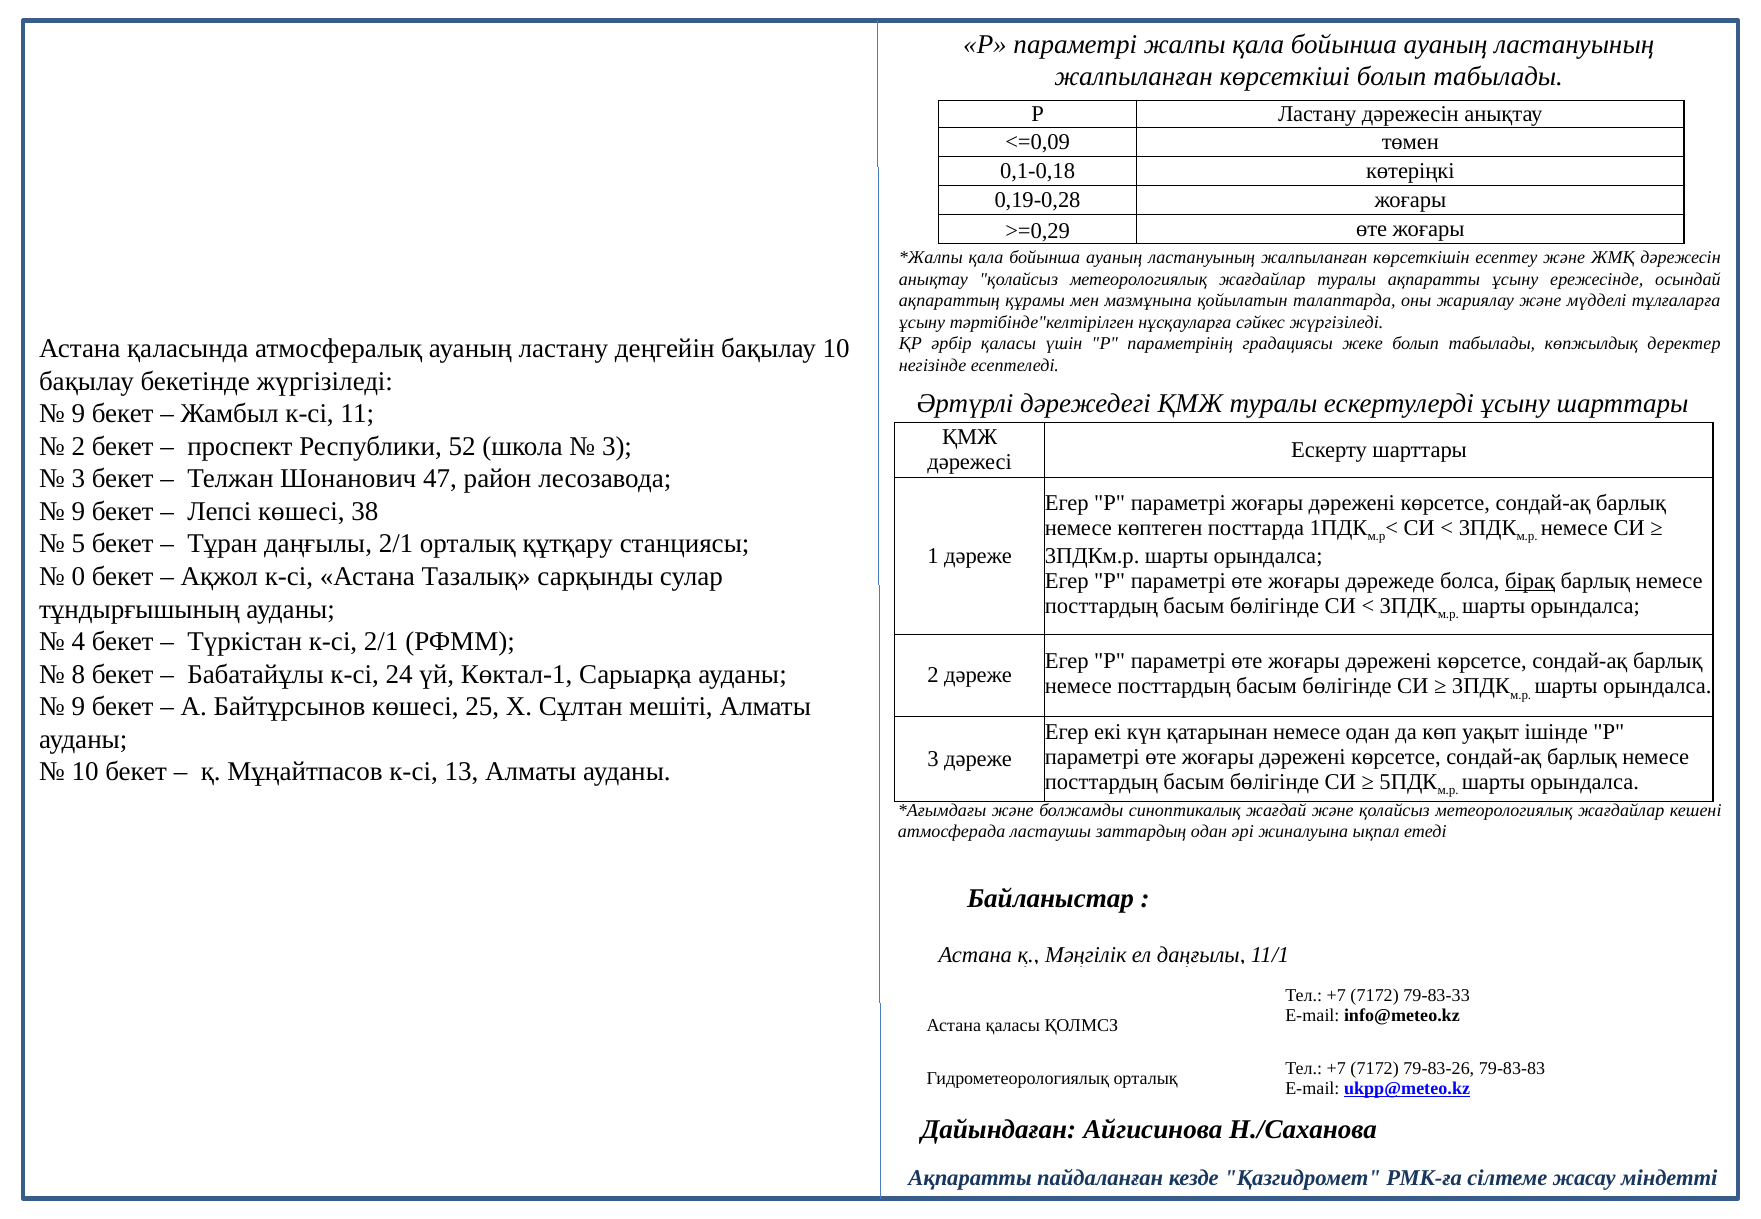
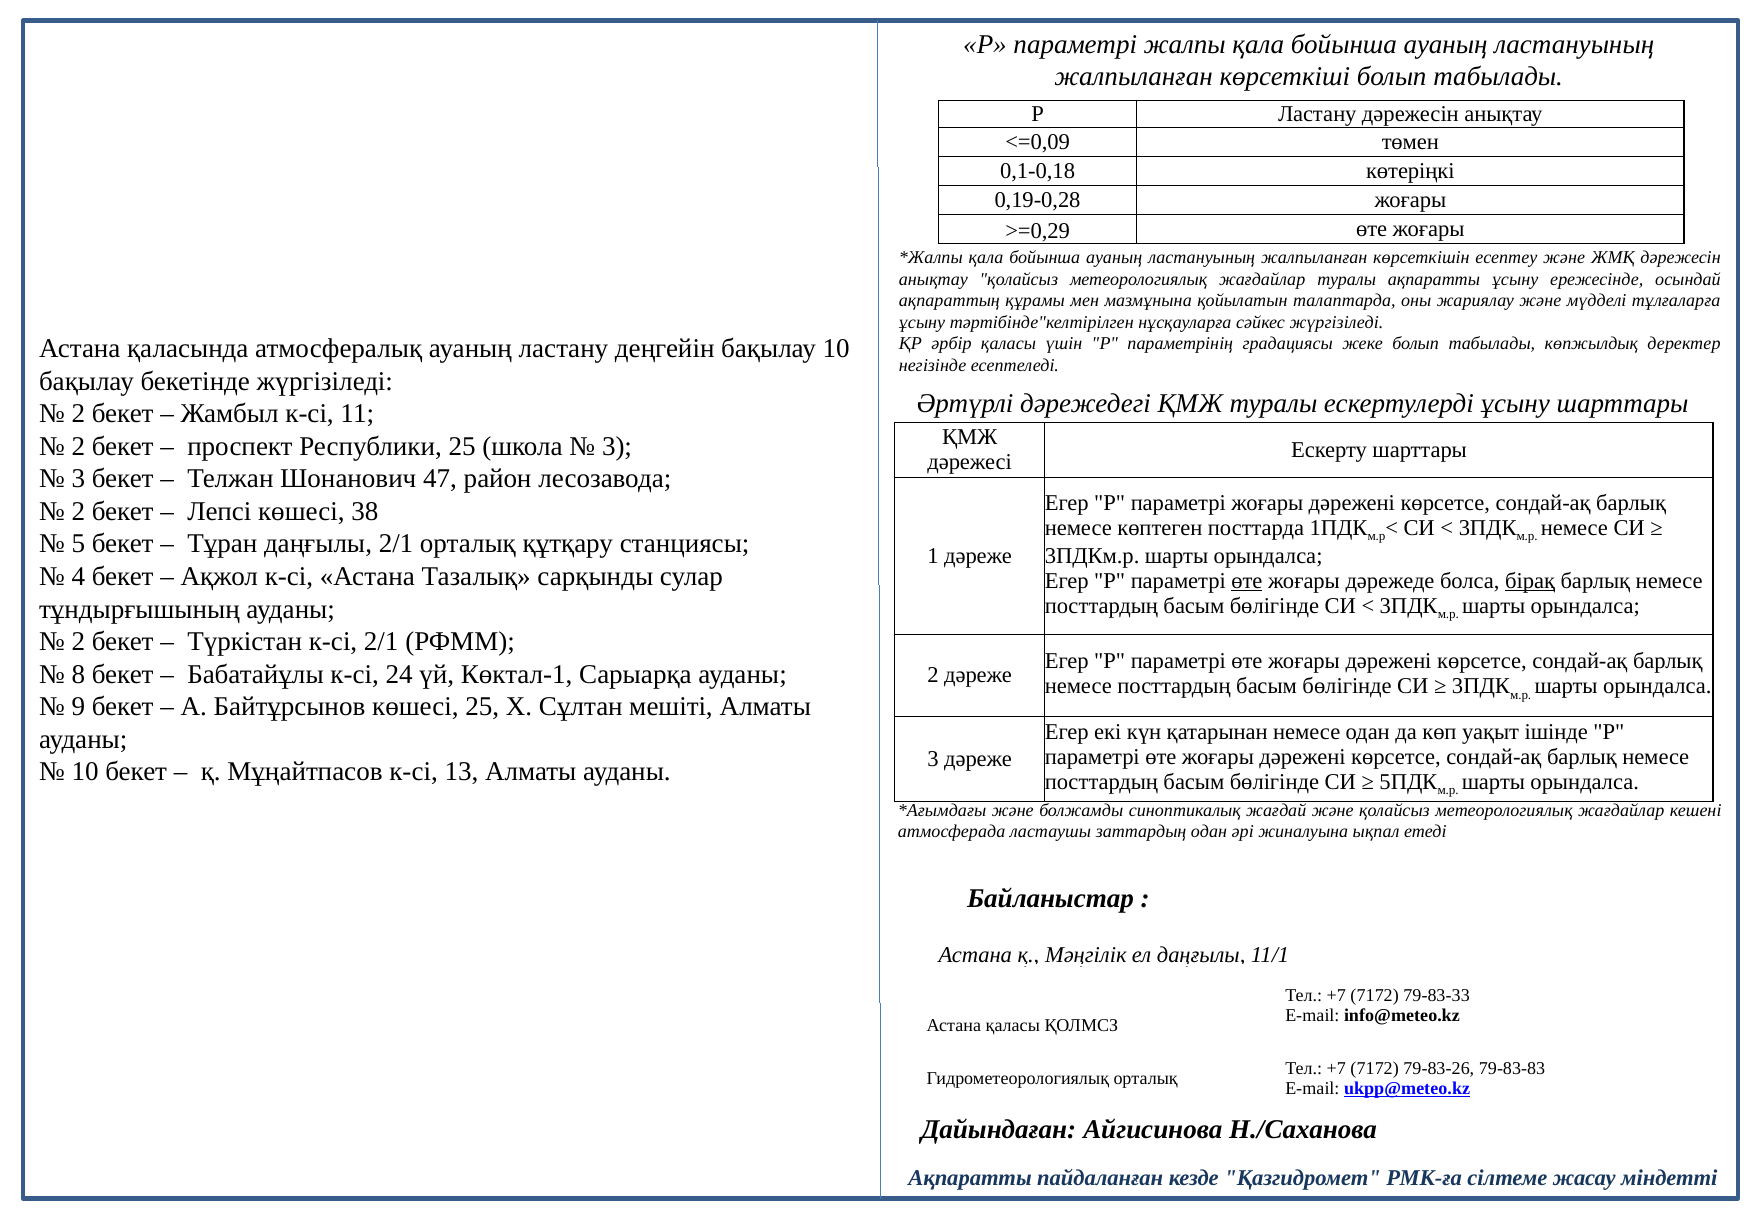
9: 9 -> 2 (78, 414)
Республики 52: 52 -> 25 (462, 447)
9: 9 -> 2 (78, 512)
0: 0 -> 4 (78, 577)
өте underline: none -> present (1247, 581)
4: 4 -> 2 (78, 642)
